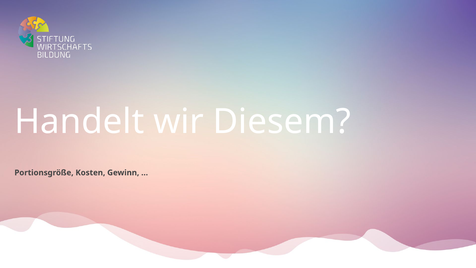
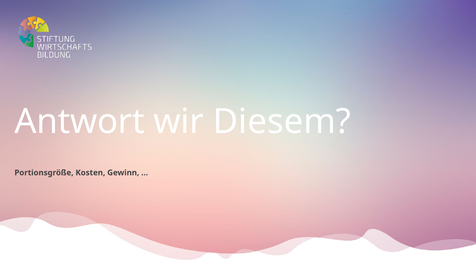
Handelt: Handelt -> Antwort (80, 122)
